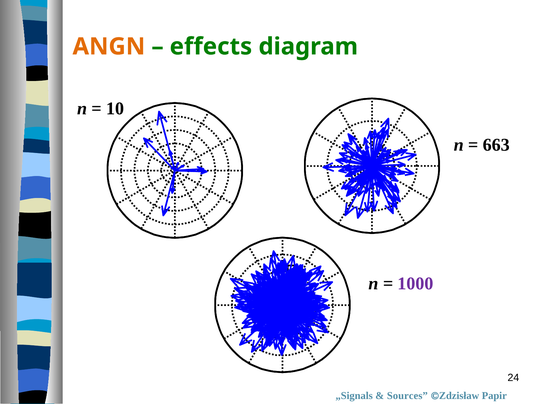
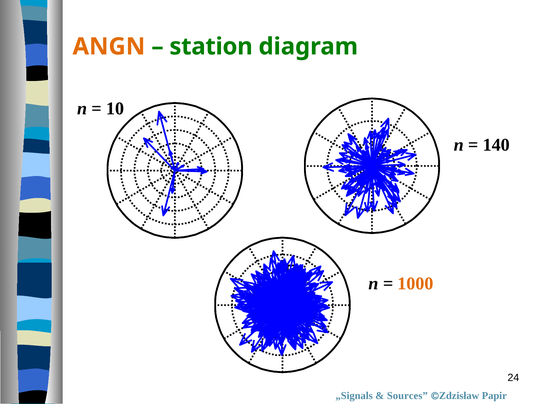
effects: effects -> station (211, 46)
663: 663 -> 140 (496, 145)
1000 colour: purple -> orange (416, 283)
